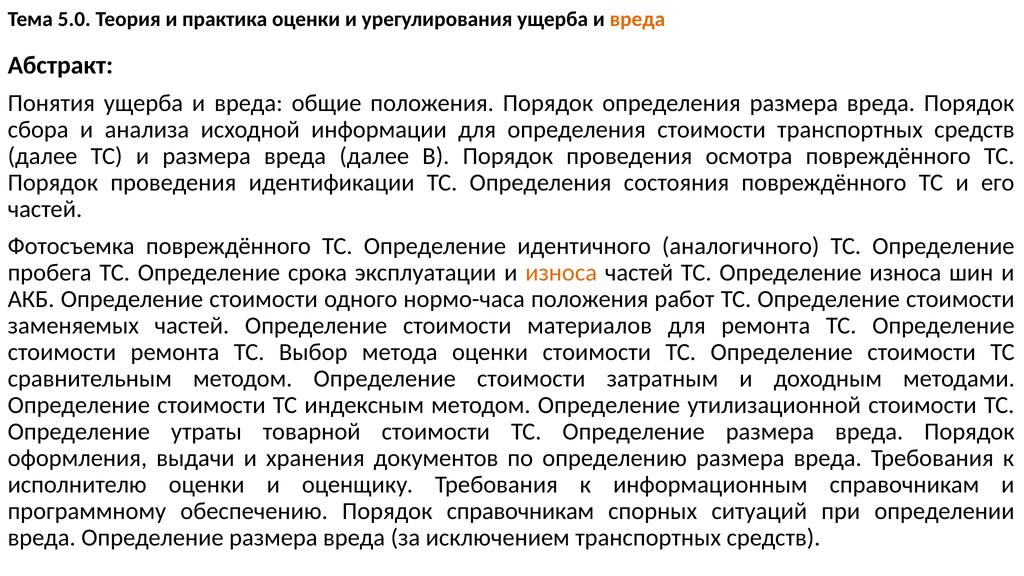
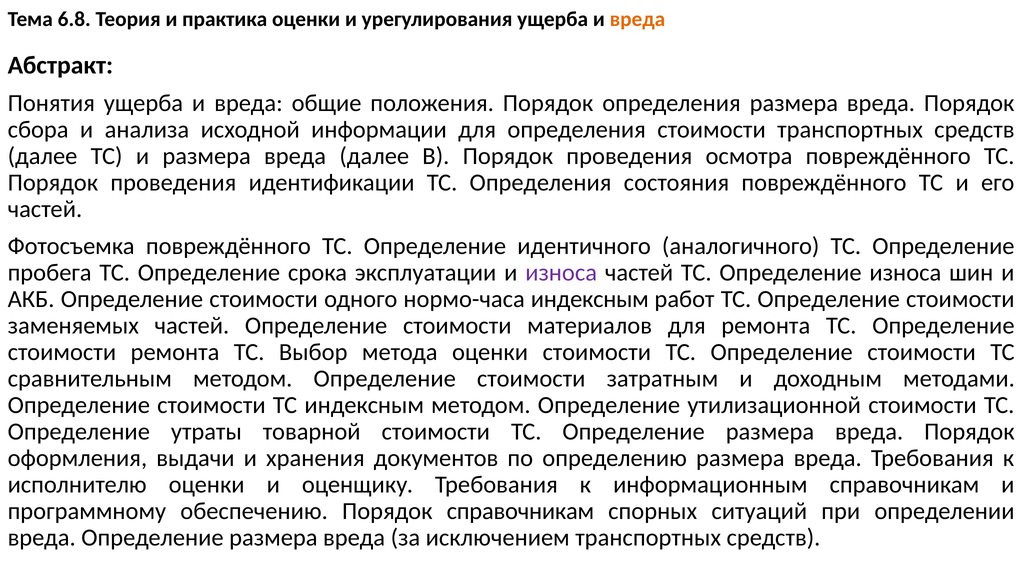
5.0: 5.0 -> 6.8 (74, 19)
износа colour: orange -> purple (561, 273)
нормо-часа положения: положения -> индексным (590, 299)
